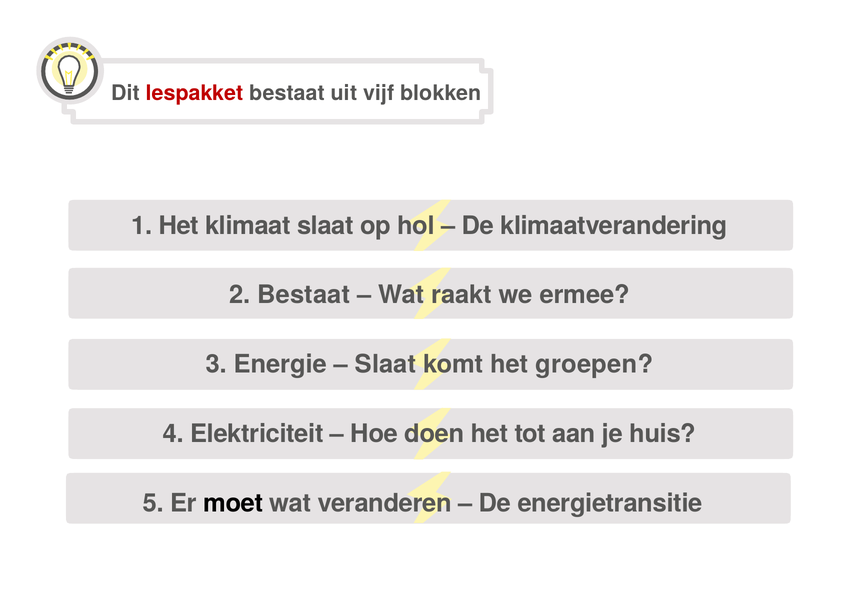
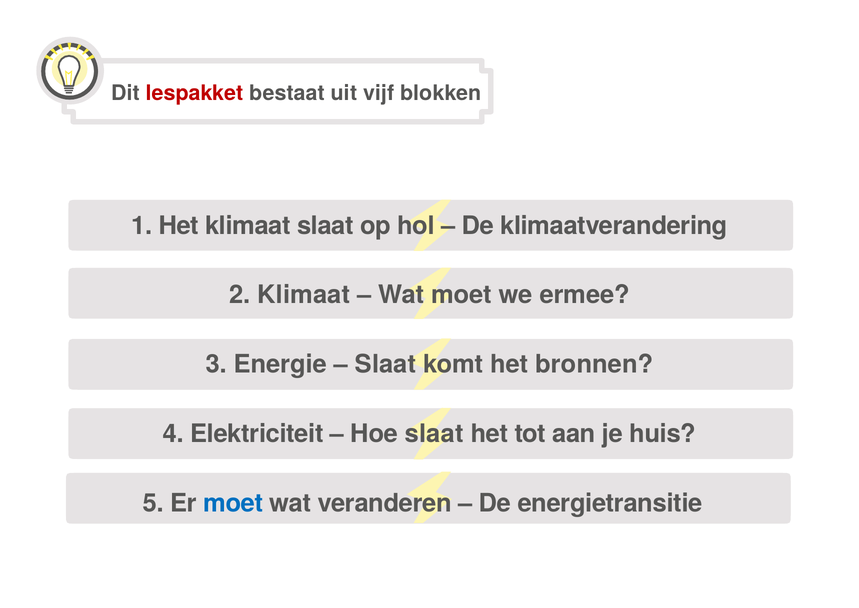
2 Bestaat: Bestaat -> Klimaat (304, 295)
Wat raakt: raakt -> moet (462, 295)
groepen: groepen -> bronnen (594, 364)
Hoe doen: doen -> slaat (434, 434)
moet colour: black -> blue (233, 503)
